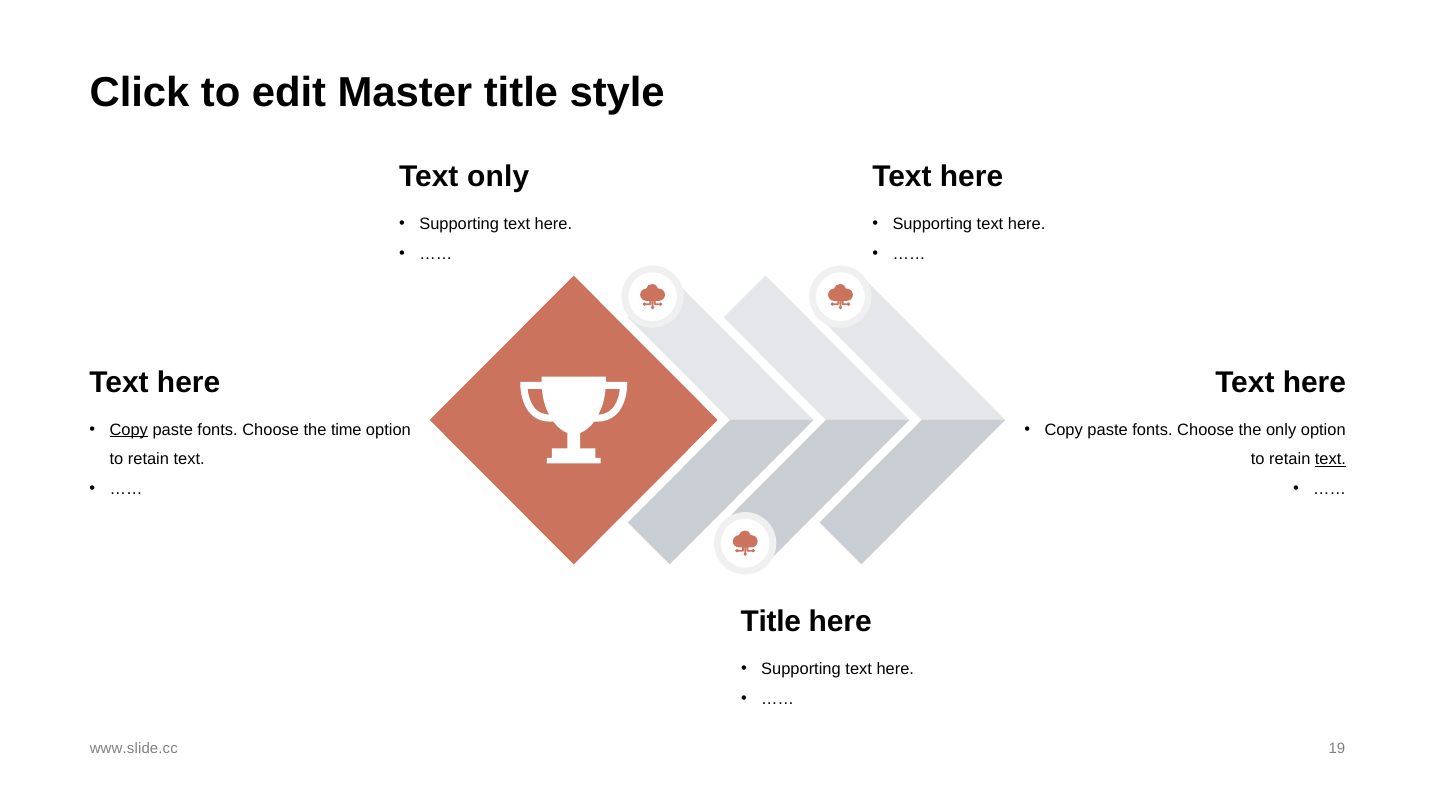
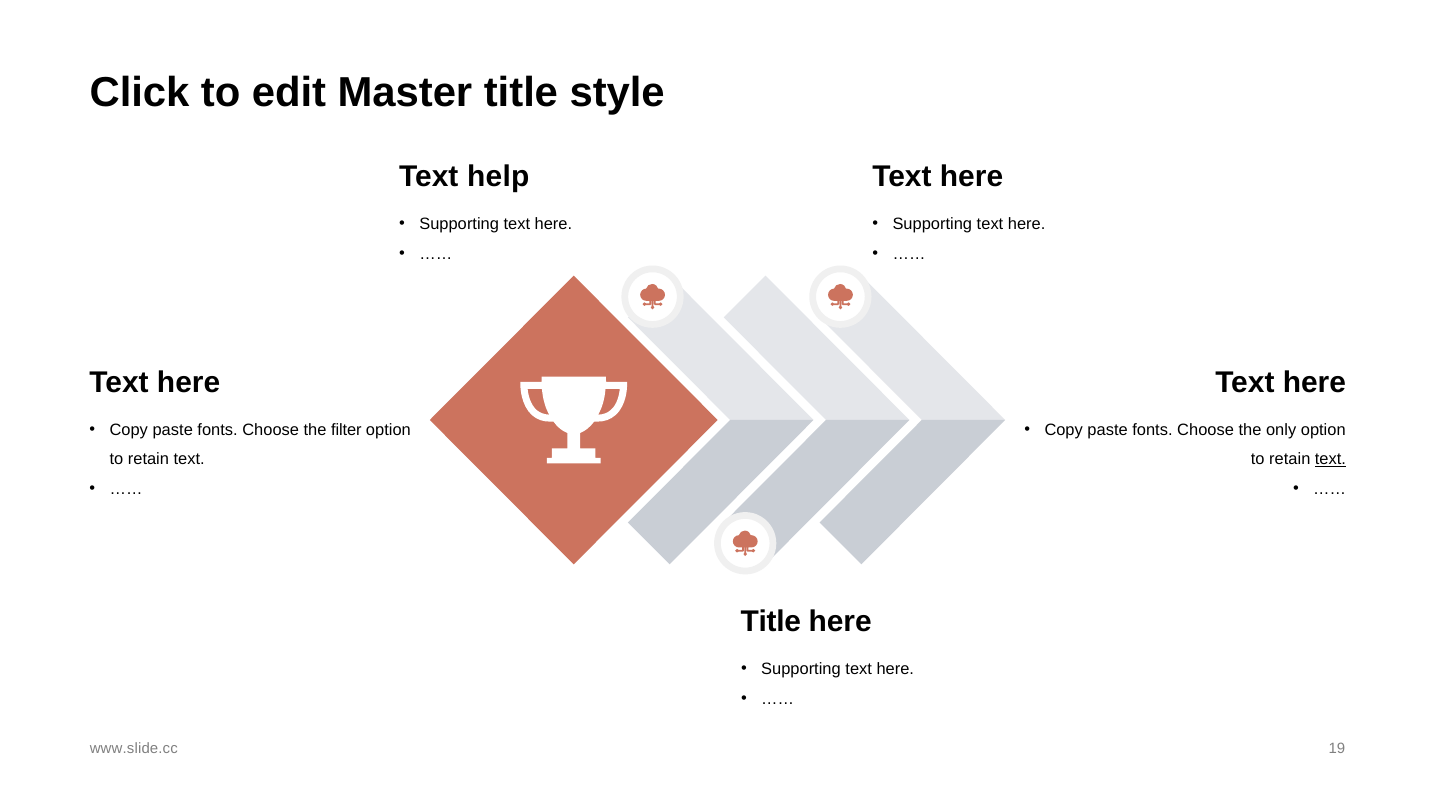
Text only: only -> help (498, 176)
Copy underline: present -> none (129, 430)
time: time -> filter (346, 430)
